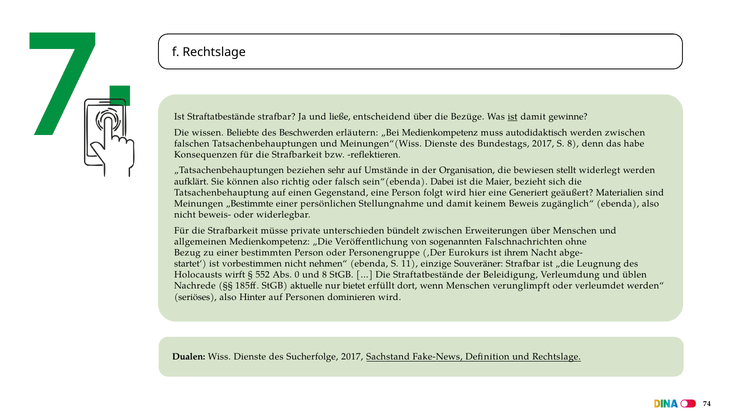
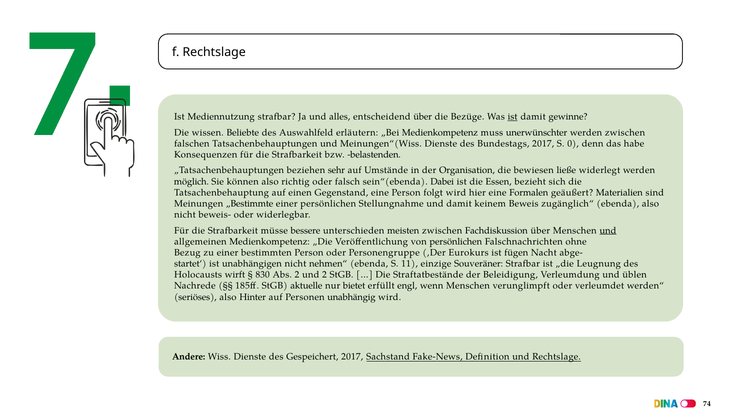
Ist Straftatbestände: Straftatbestände -> Mediennutzung (221, 117)
ließe: ließe -> alles (340, 117)
Beschwerden: Beschwerden -> Auswahlfeld (306, 133)
autodidaktisch: autodidaktisch -> unerwünschter (537, 133)
S 8: 8 -> 0 (573, 144)
reflektieren: reflektieren -> belastenden (374, 155)
stellt: stellt -> ließe (566, 170)
aufklärt: aufklärt -> möglich (191, 182)
Maier: Maier -> Essen (499, 182)
Generiert: Generiert -> Formalen (529, 193)
private: private -> bessere (306, 231)
bündelt: bündelt -> meisten (403, 231)
Erweiterungen: Erweiterungen -> Fachdiskussion (496, 231)
und underline: none -> present (608, 231)
von sogenannten: sogenannten -> persönlichen (456, 242)
ihrem: ihrem -> fügen (516, 253)
vorbestimmen: vorbestimmen -> unabhängigen (252, 264)
552: 552 -> 830 (263, 275)
Abs 0: 0 -> 2 (297, 275)
und 8: 8 -> 2 (325, 275)
dort: dort -> engl (407, 286)
dominieren: dominieren -> unabhängig (351, 297)
Dualen: Dualen -> Andere (189, 357)
Sucherfolge: Sucherfolge -> Gespeichert (312, 357)
